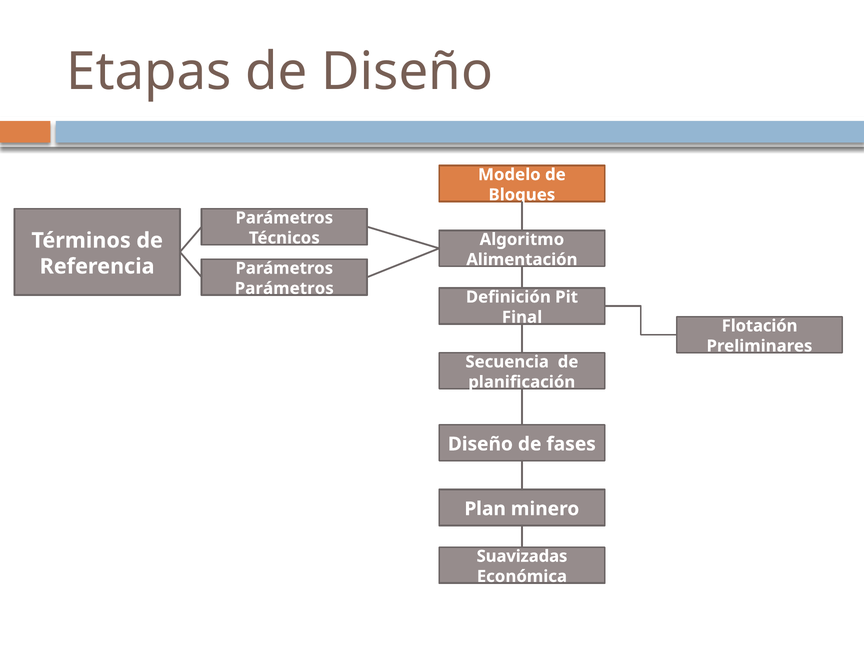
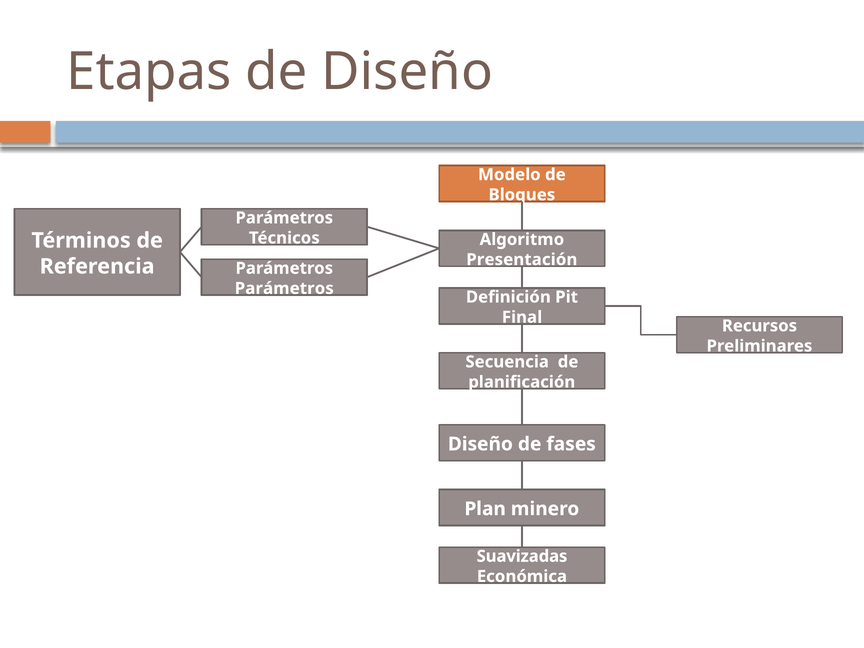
Alimentación: Alimentación -> Presentación (522, 260)
Flotación: Flotación -> Recursos (759, 326)
